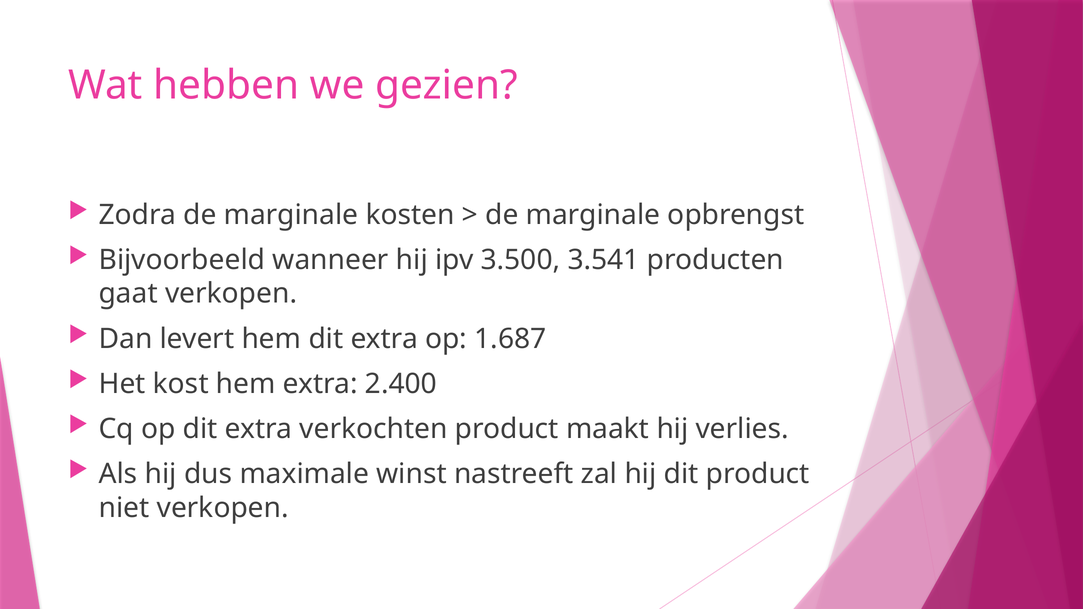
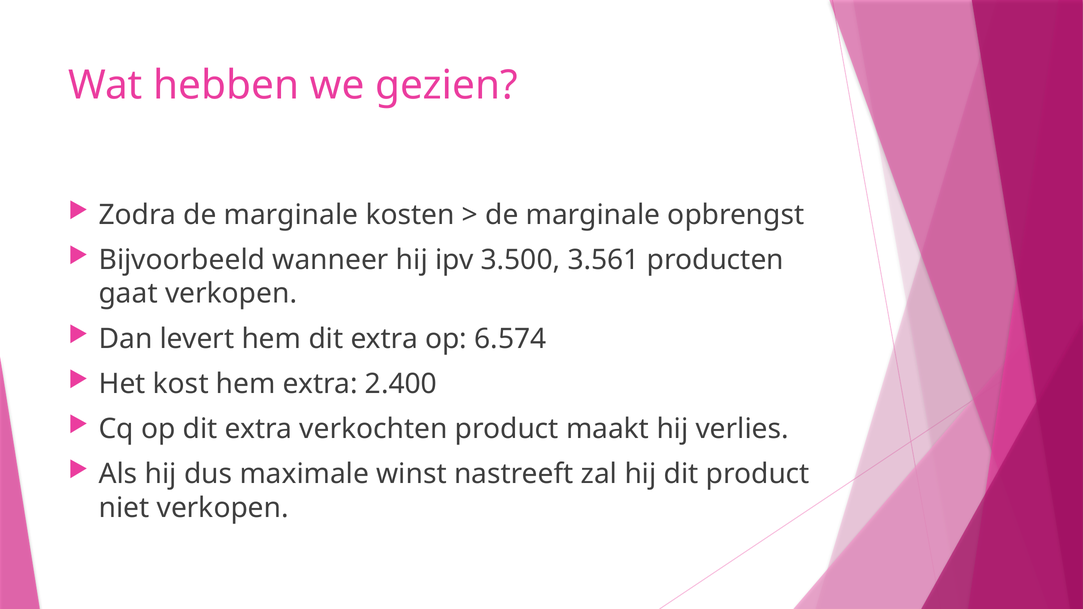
3.541: 3.541 -> 3.561 (604, 260)
1.687: 1.687 -> 6.574 (510, 339)
